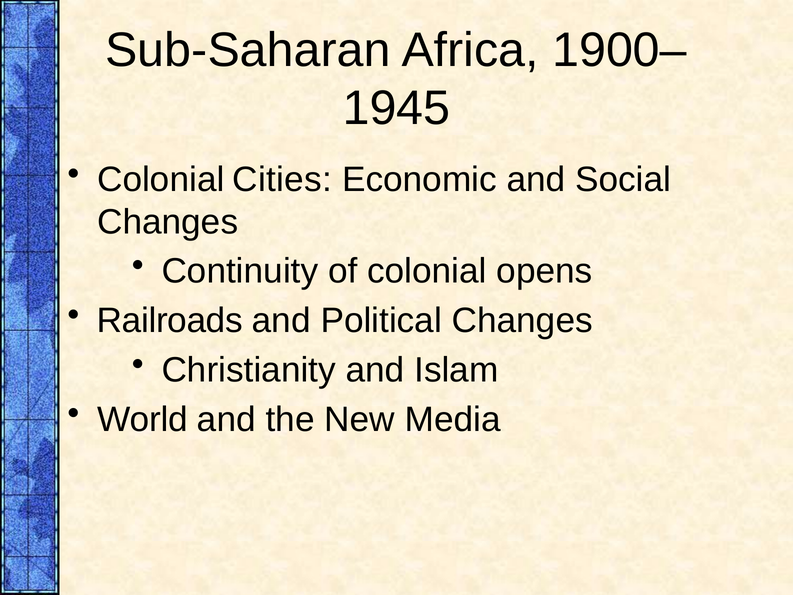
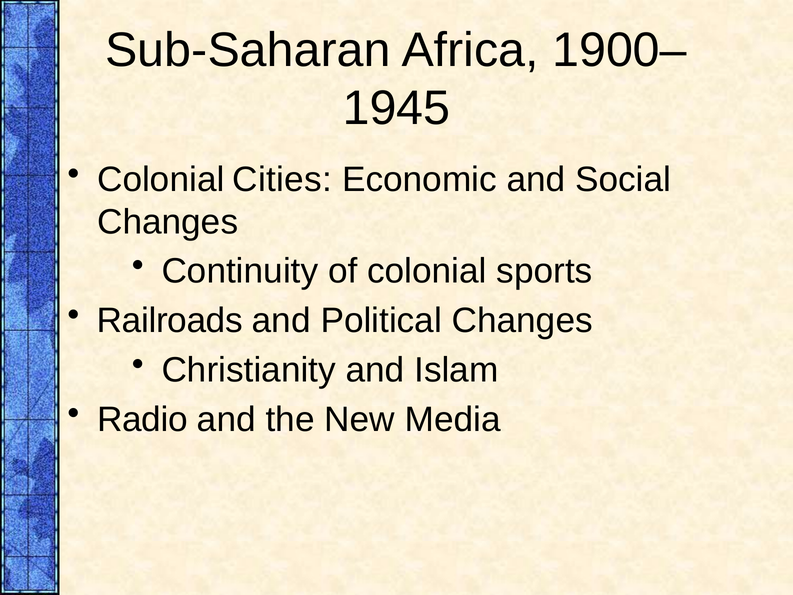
opens: opens -> sports (544, 271)
World: World -> Radio (142, 419)
